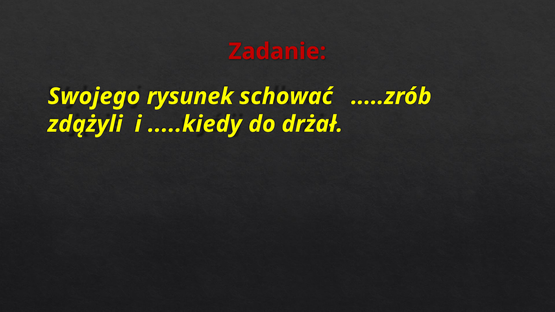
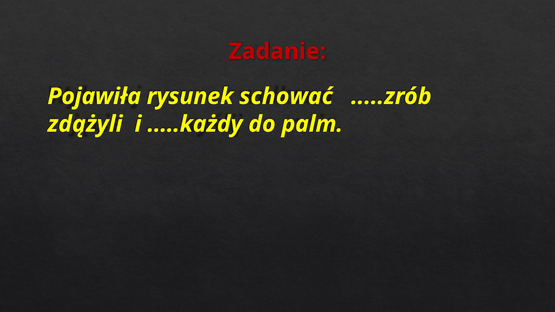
Swojego: Swojego -> Pojawiła (94, 96)
.....kiedy: .....kiedy -> .....każdy (195, 124)
drżał: drżał -> palm (312, 124)
